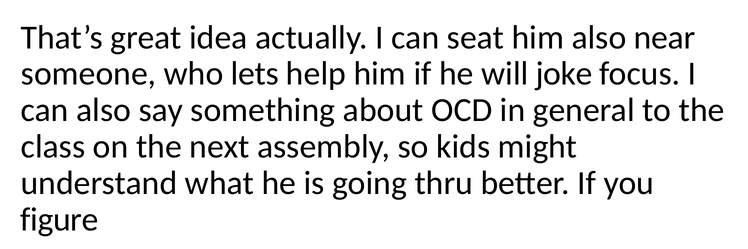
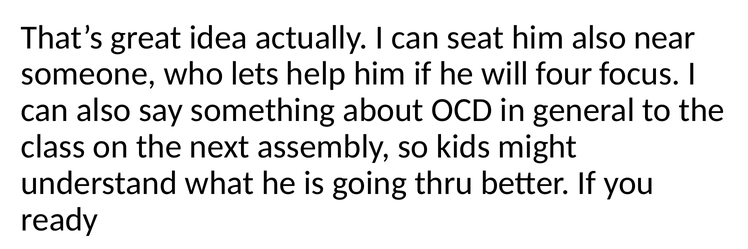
joke: joke -> four (564, 74)
figure: figure -> ready (59, 220)
